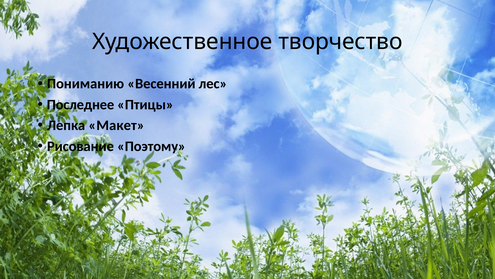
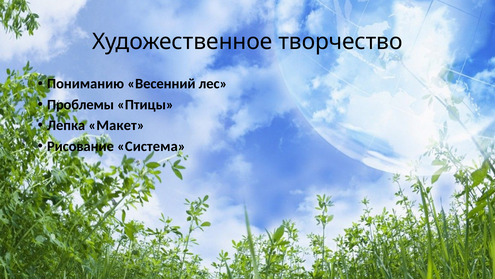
Последнее: Последнее -> Проблемы (80, 104)
Поэтому: Поэтому -> Система (151, 146)
